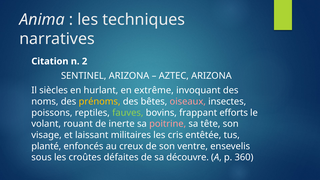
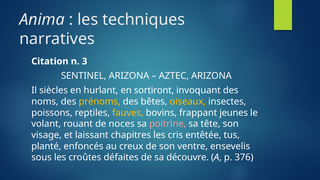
2: 2 -> 3 (85, 61)
extrême: extrême -> sortiront (154, 90)
oiseaux colour: pink -> yellow (188, 102)
fauves colour: light green -> yellow (128, 113)
efforts: efforts -> jeunes (234, 113)
inerte: inerte -> noces (122, 124)
militaires: militaires -> chapitres (131, 135)
360: 360 -> 376 (244, 157)
